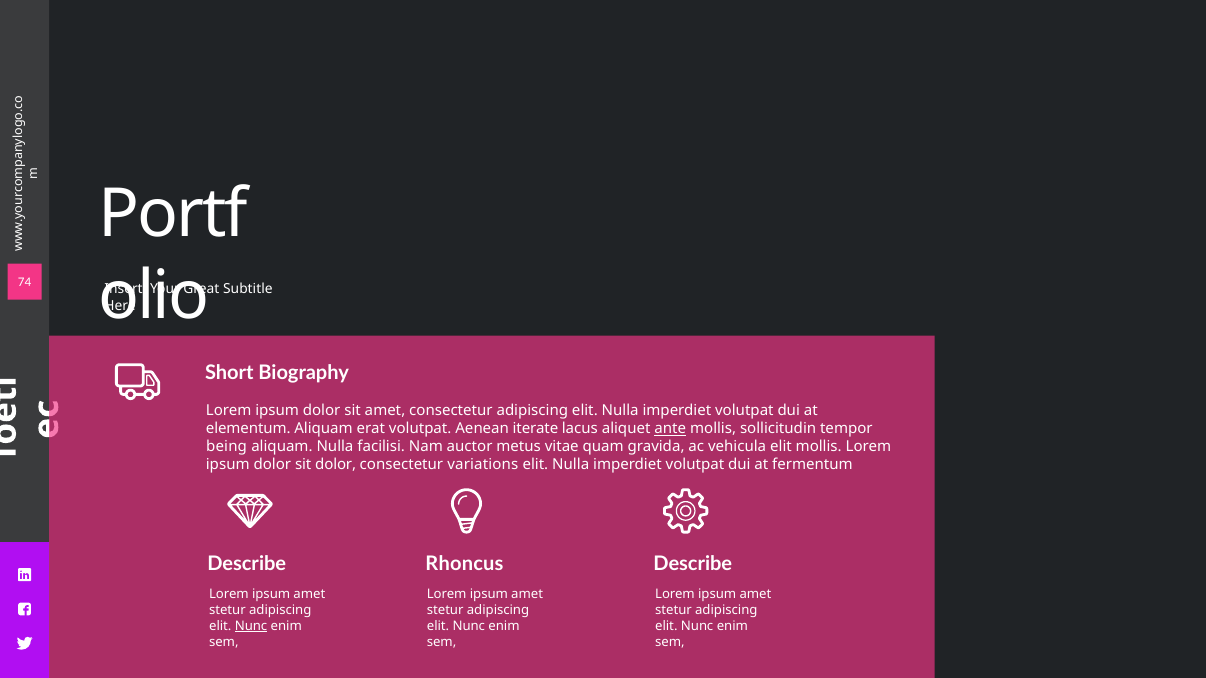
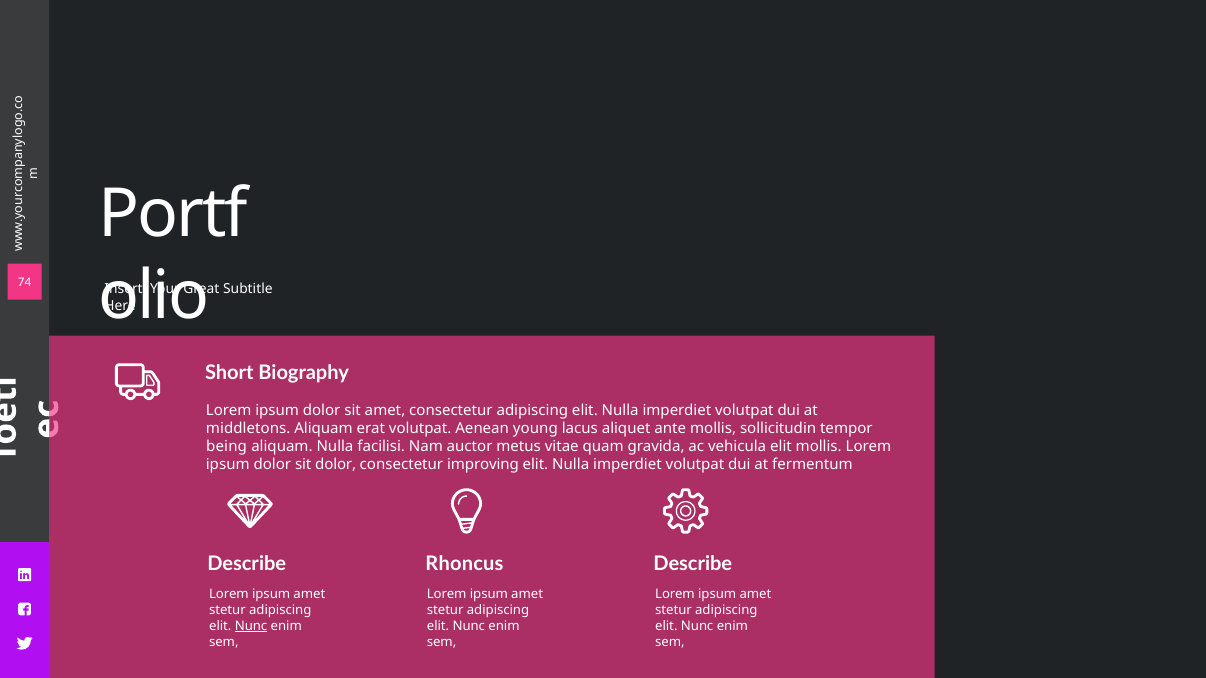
elementum: elementum -> middletons (248, 429)
iterate: iterate -> young (535, 429)
ante underline: present -> none (670, 429)
variations: variations -> improving (483, 465)
